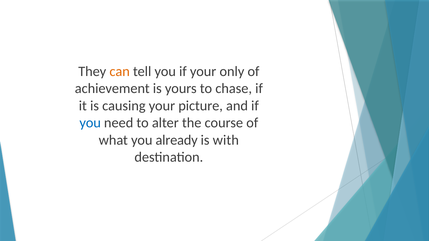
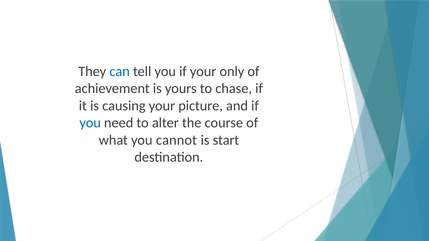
can colour: orange -> blue (120, 72)
already: already -> cannot (176, 140)
with: with -> start (226, 140)
